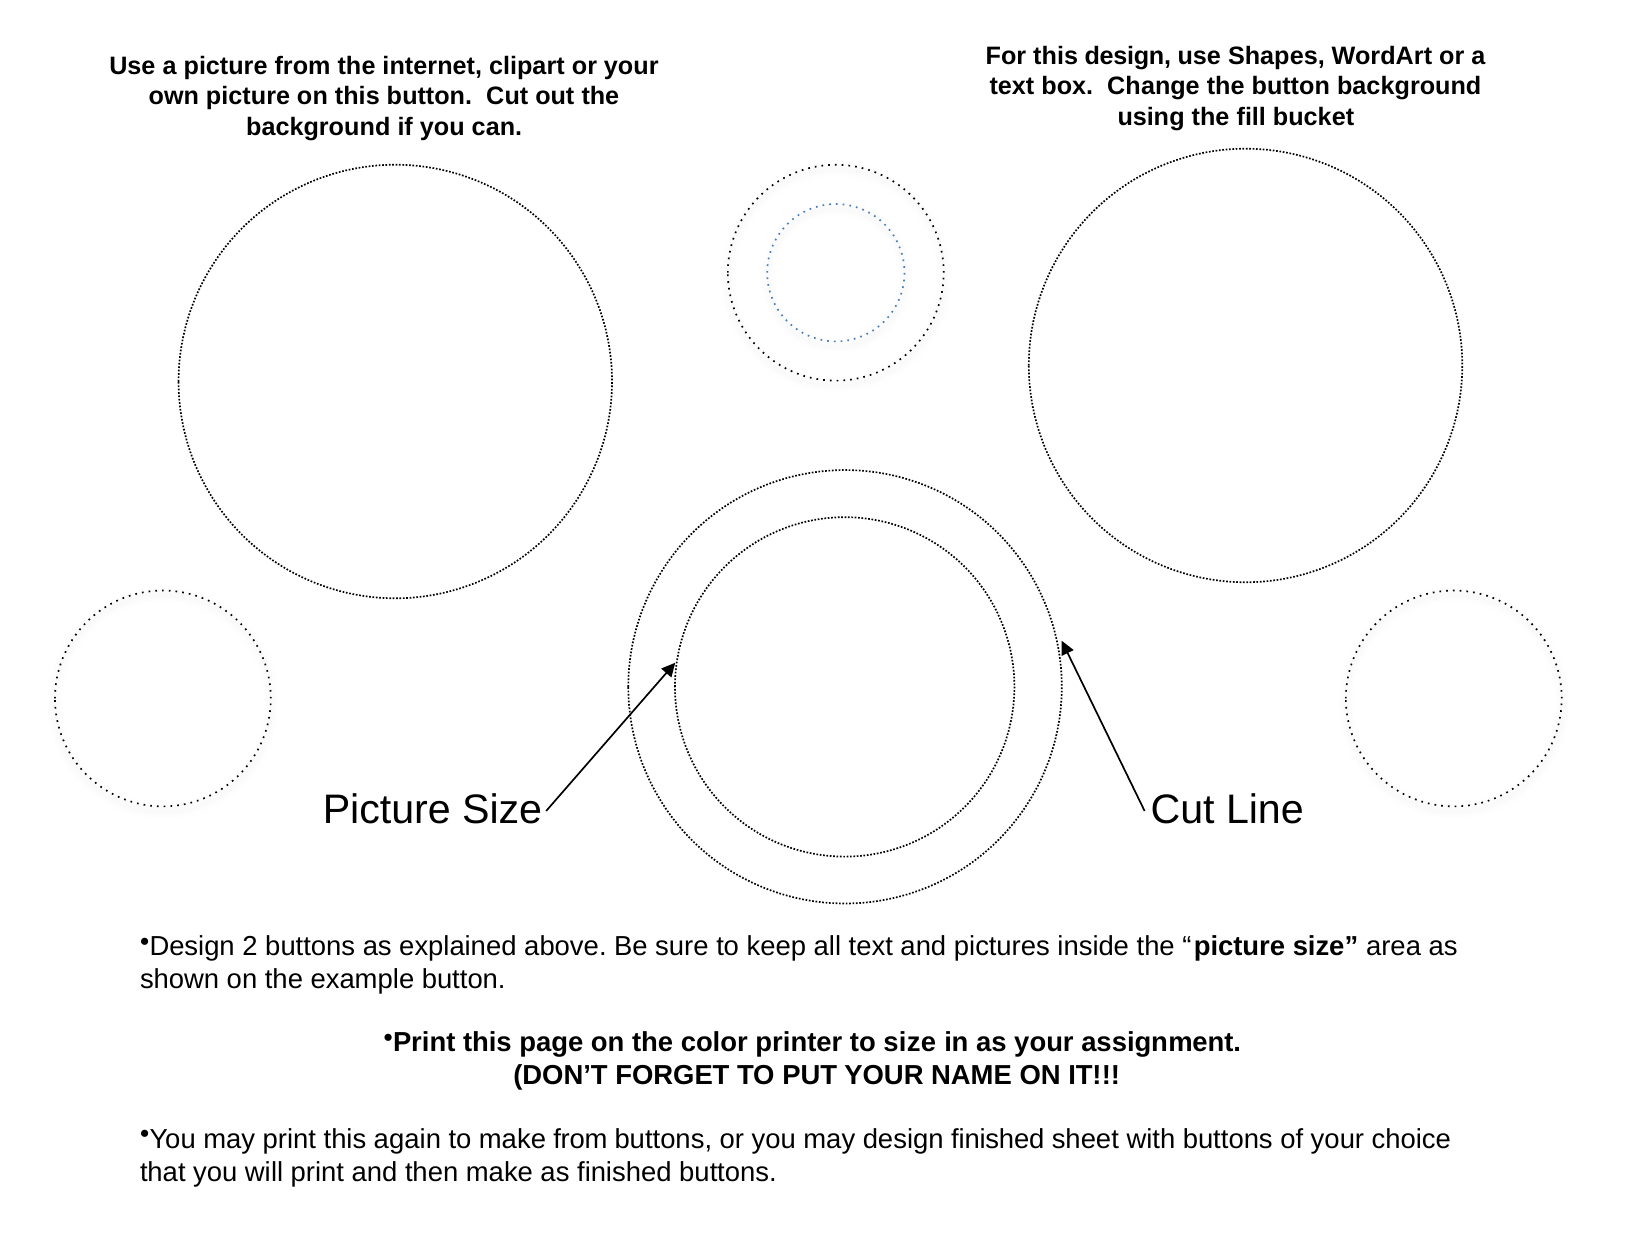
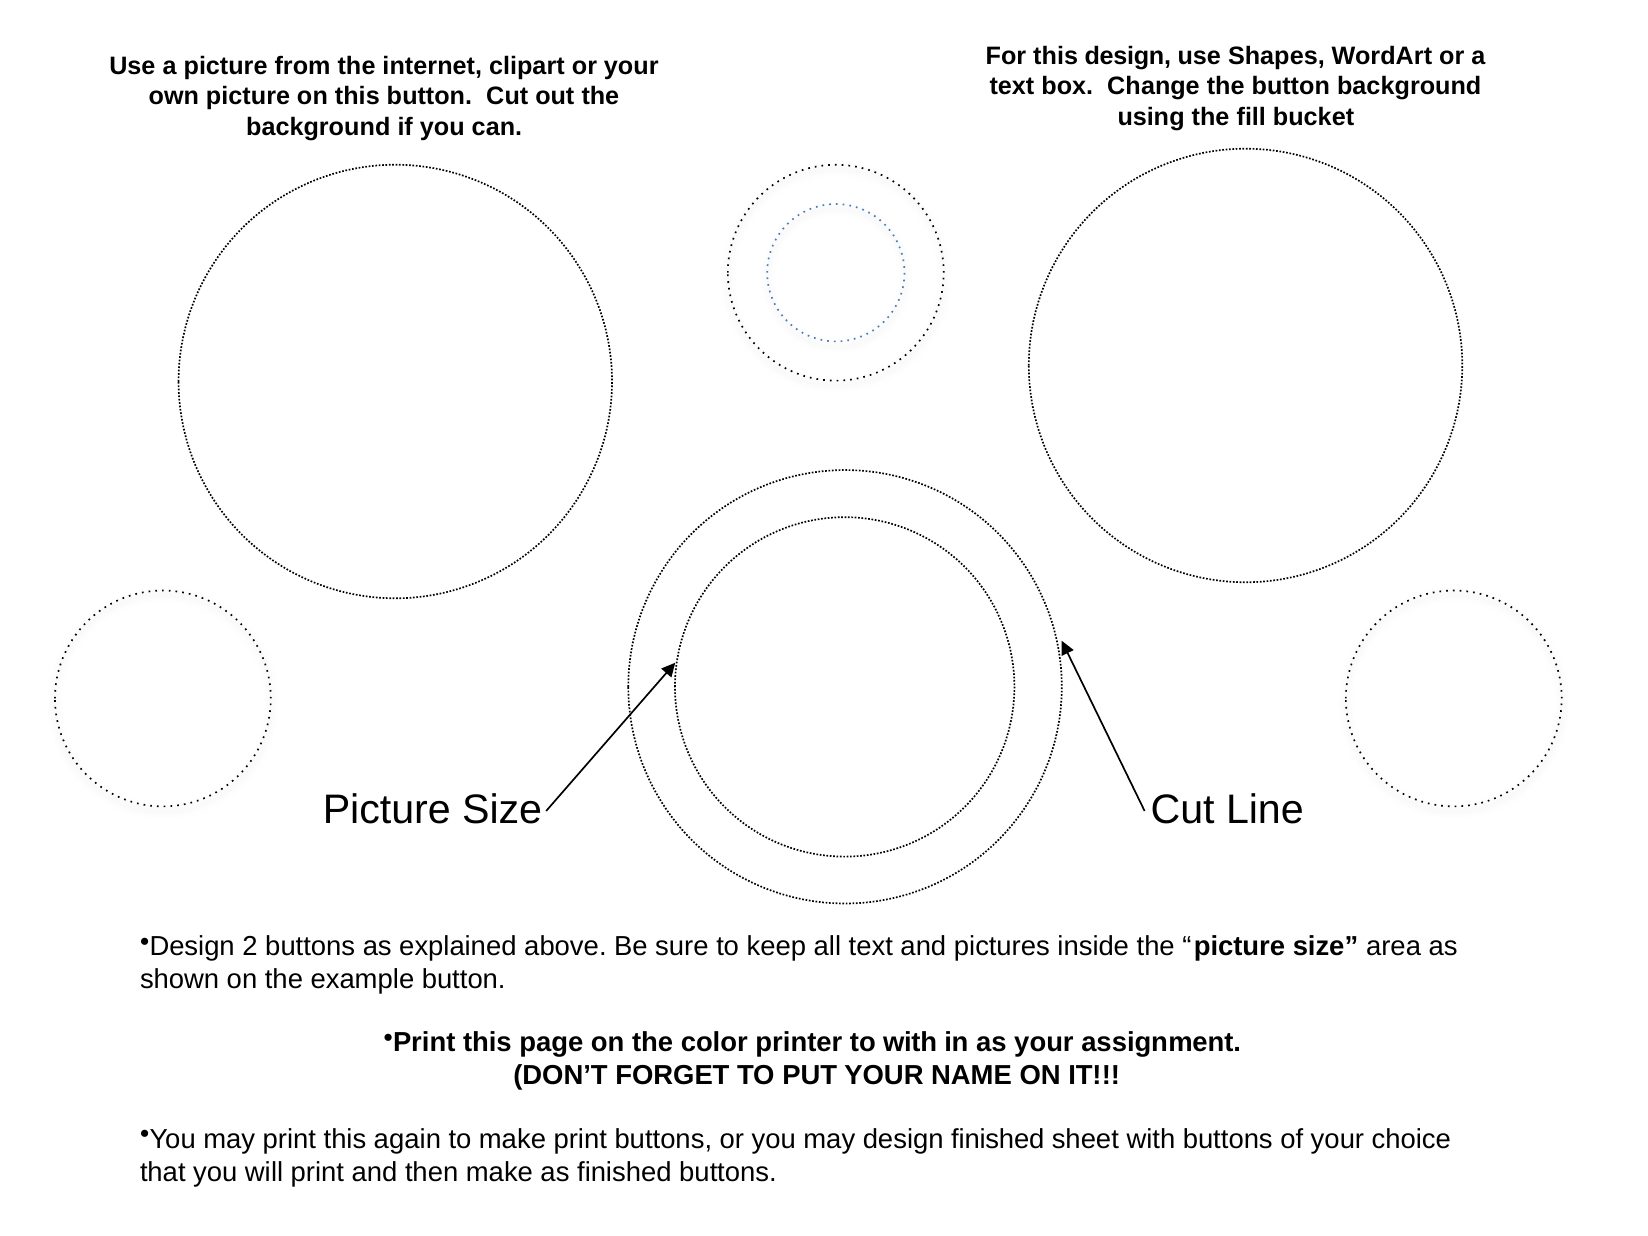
to size: size -> with (910, 1043)
make from: from -> print (580, 1139)
